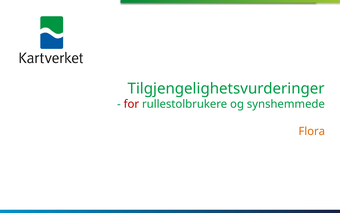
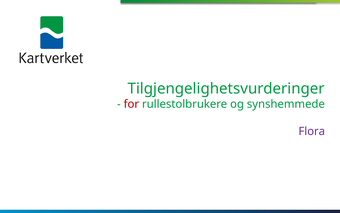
Flora colour: orange -> purple (312, 131)
